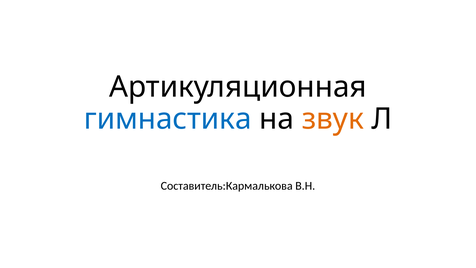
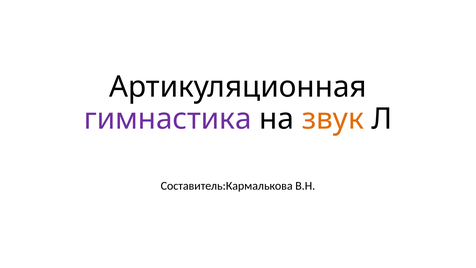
гимнастика colour: blue -> purple (168, 119)
